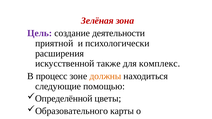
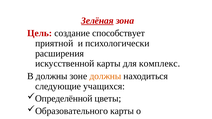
Зелёная underline: none -> present (97, 21)
Цель colour: purple -> red (40, 33)
деятельности: деятельности -> способствует (119, 33)
искусственной также: также -> карты (109, 64)
В процесс: процесс -> должны (52, 76)
помощью: помощью -> учащихся (104, 86)
